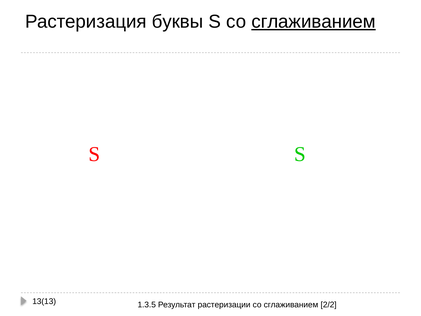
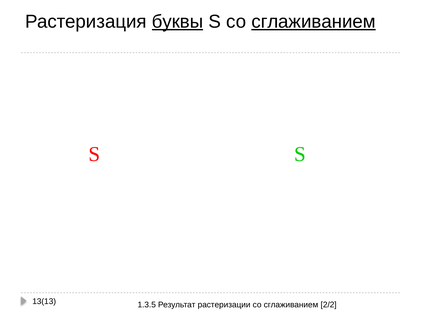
буквы underline: none -> present (178, 22)
